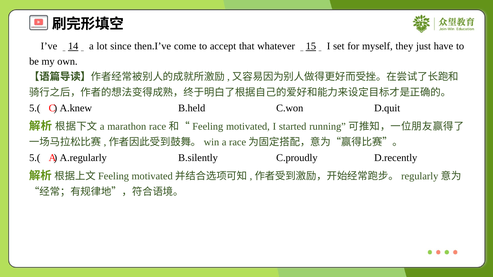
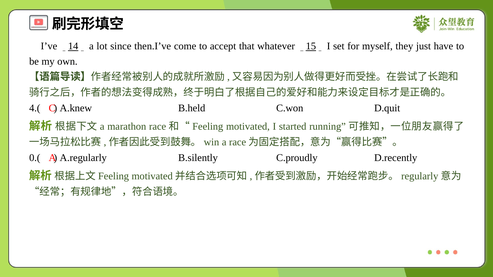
5.(: 5.( -> 4.( (35, 108)
5.(: 5.( -> 0.( (35, 158)
